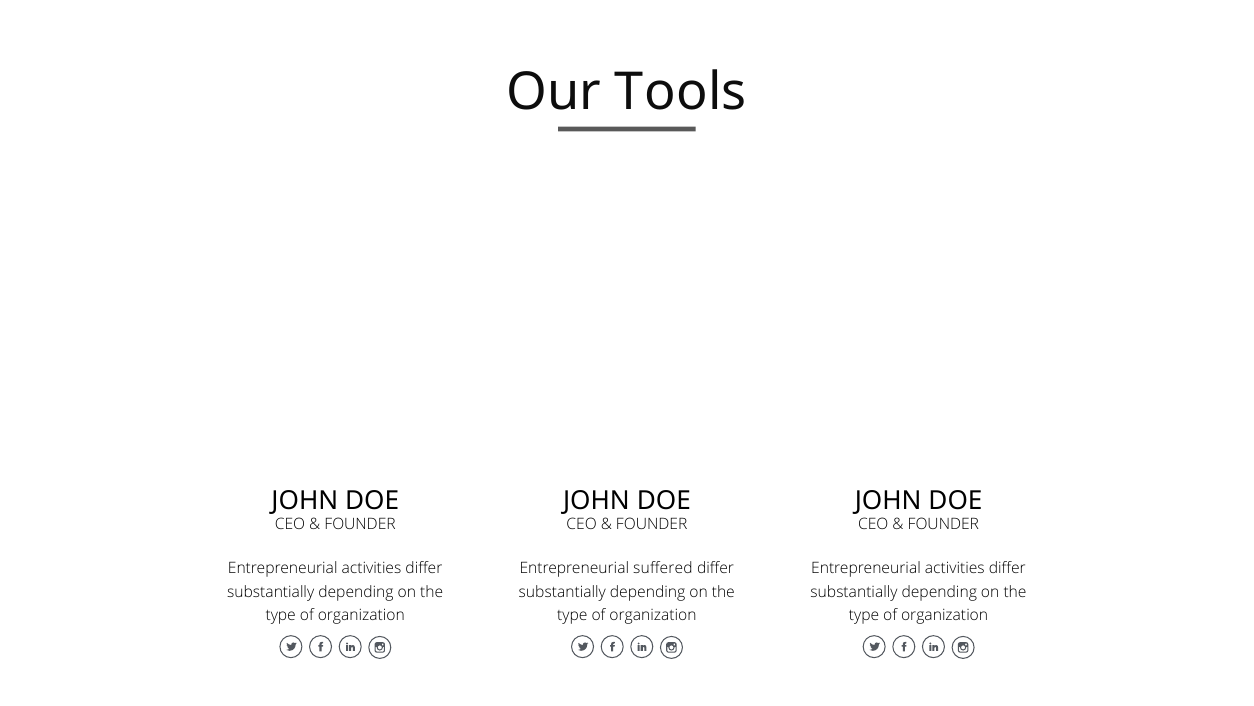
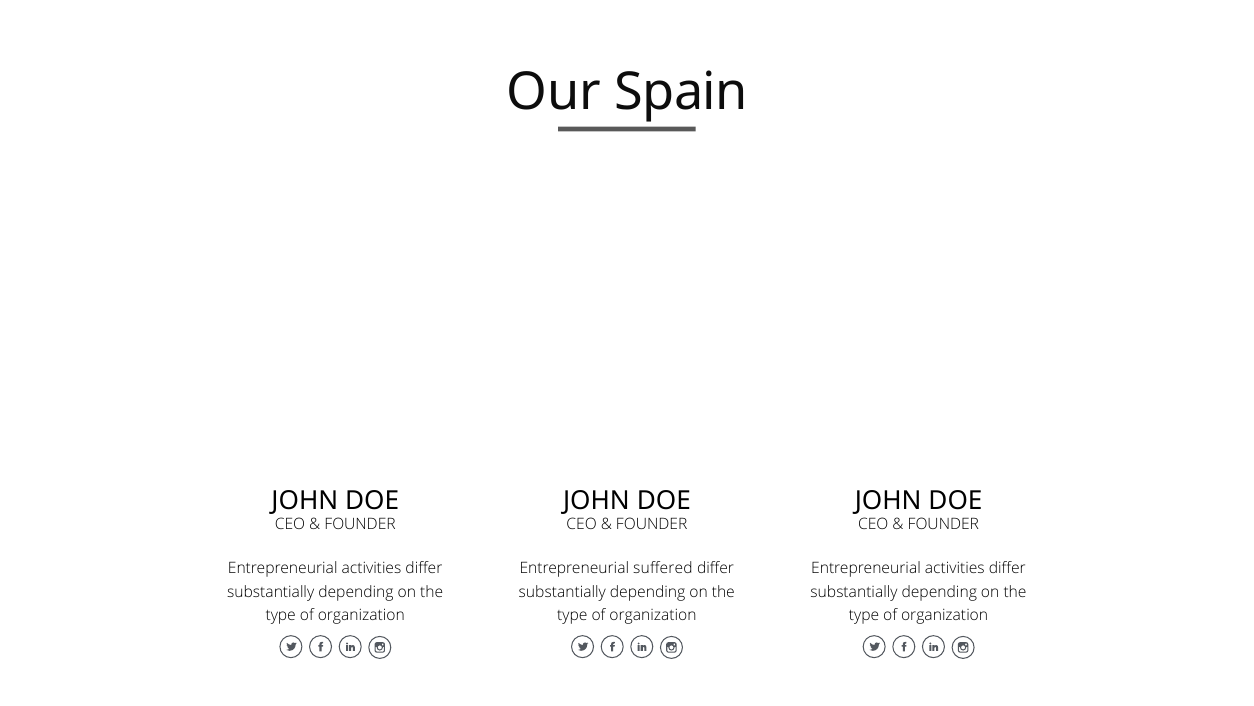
Tools: Tools -> Spain (681, 92)
